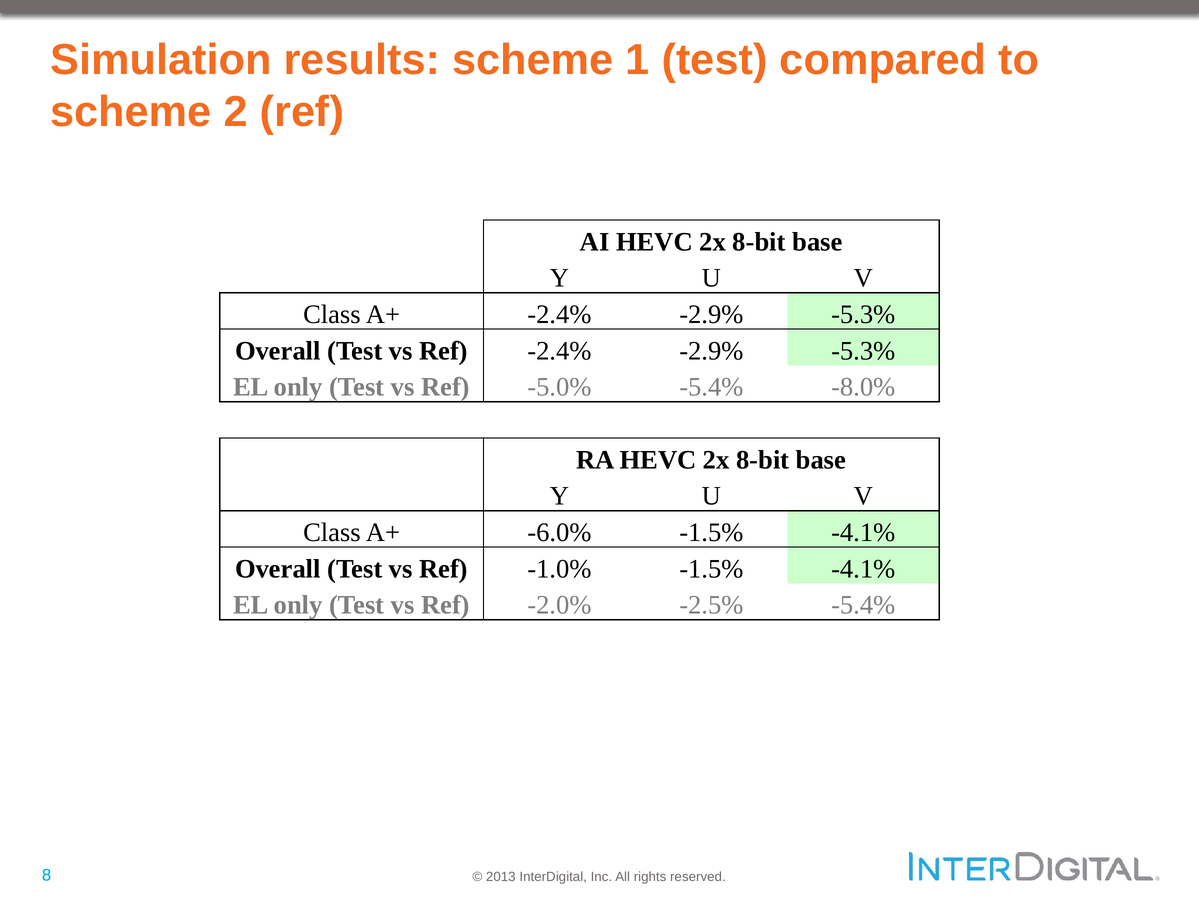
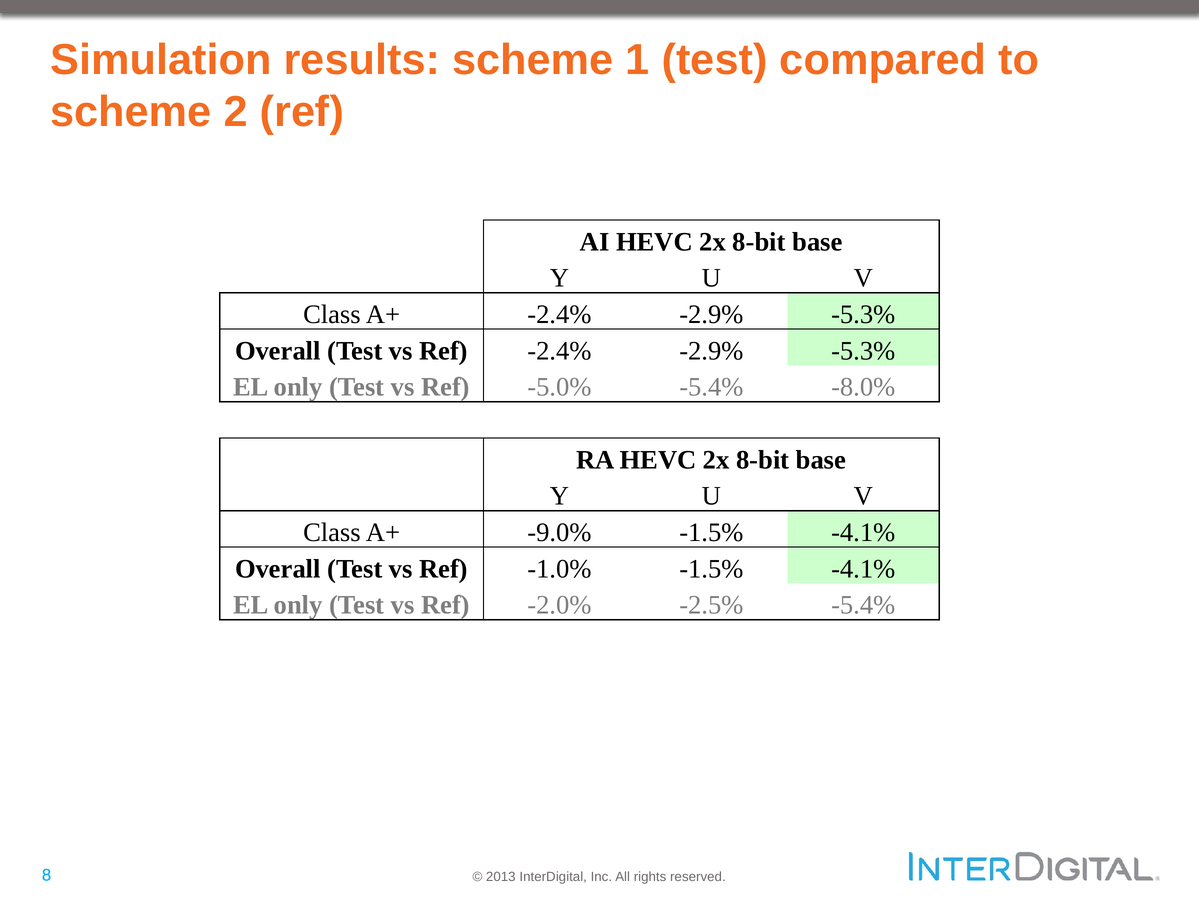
-6.0%: -6.0% -> -9.0% (559, 532)
